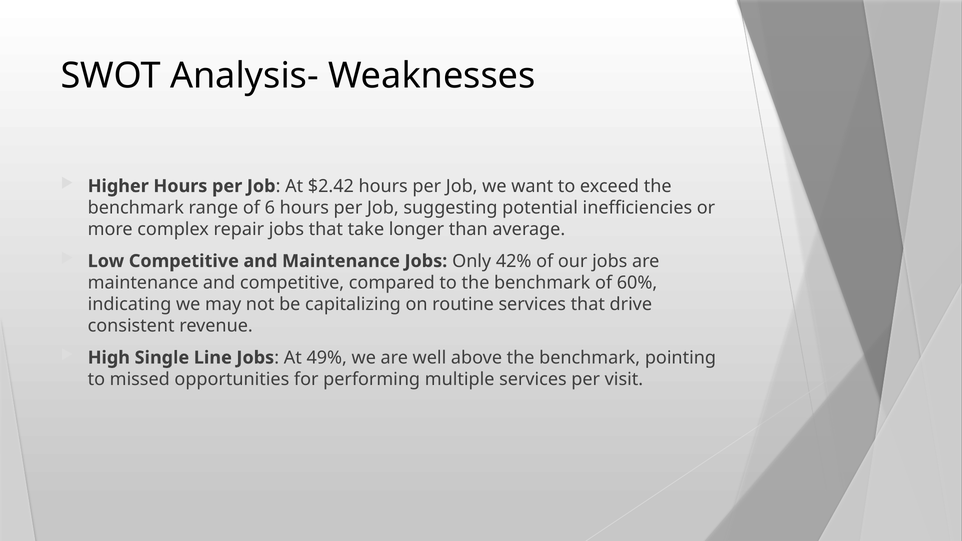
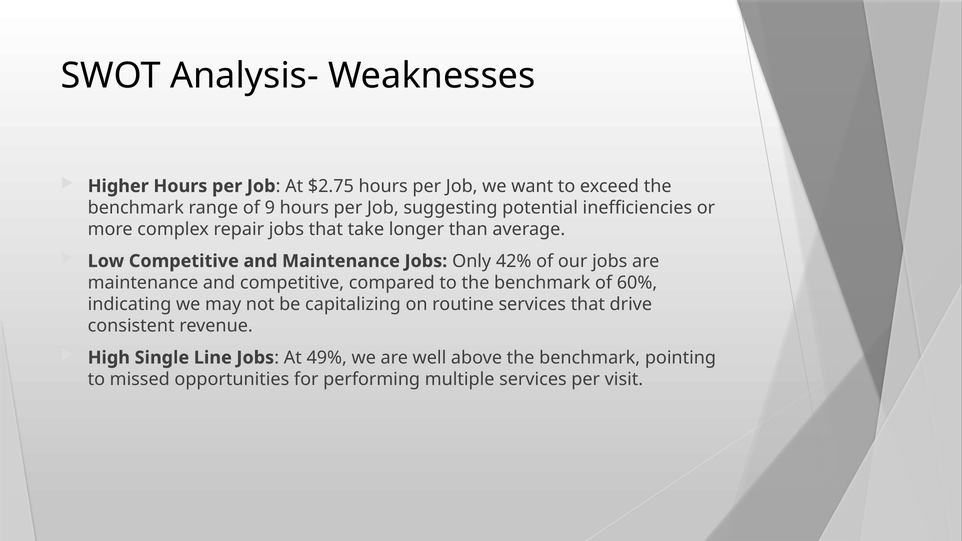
$2.42: $2.42 -> $2.75 (331, 186)
6: 6 -> 9 (270, 208)
